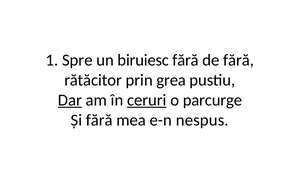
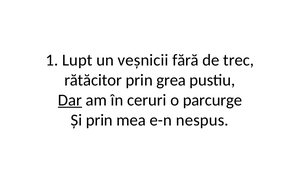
Spre: Spre -> Lupt (77, 60)
biruiesc: biruiesc -> veșnicii (143, 60)
de fără: fără -> trec (239, 60)
ceruri underline: present -> none (147, 100)
Și fără: fără -> prin (99, 120)
